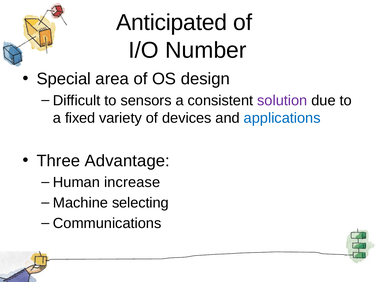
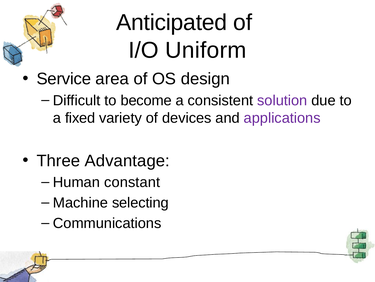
Number: Number -> Uniform (206, 50)
Special: Special -> Service (64, 79)
sensors: sensors -> become (146, 100)
applications colour: blue -> purple (282, 118)
increase: increase -> constant (132, 182)
